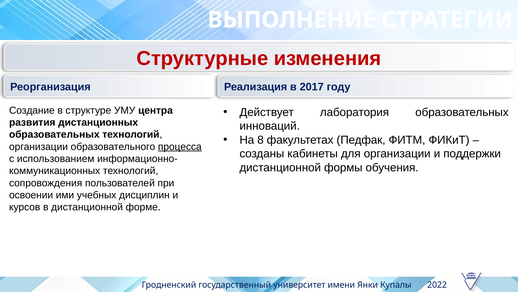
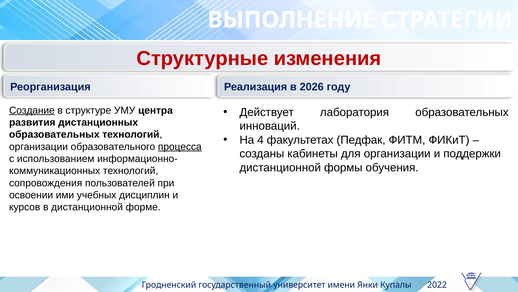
2017: 2017 -> 2026 (312, 87)
Создание underline: none -> present (32, 110)
8: 8 -> 4 (260, 140)
